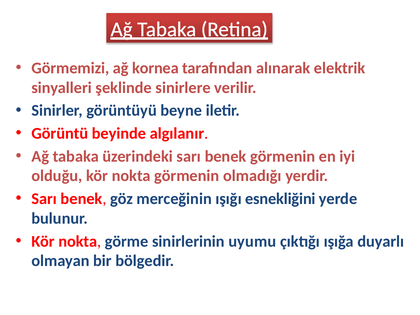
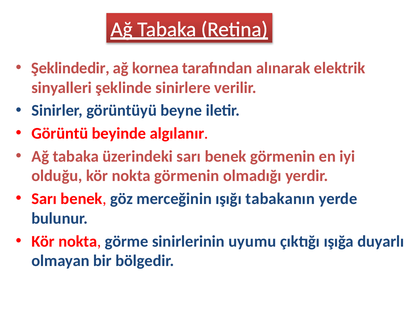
Görmemizi: Görmemizi -> Şeklindedir (70, 68)
esnekliğini: esnekliğini -> tabakanın (280, 199)
